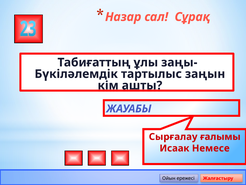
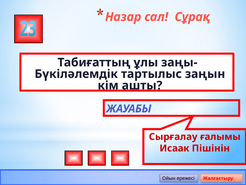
Немесе: Немесе -> Пішінін (211, 148)
